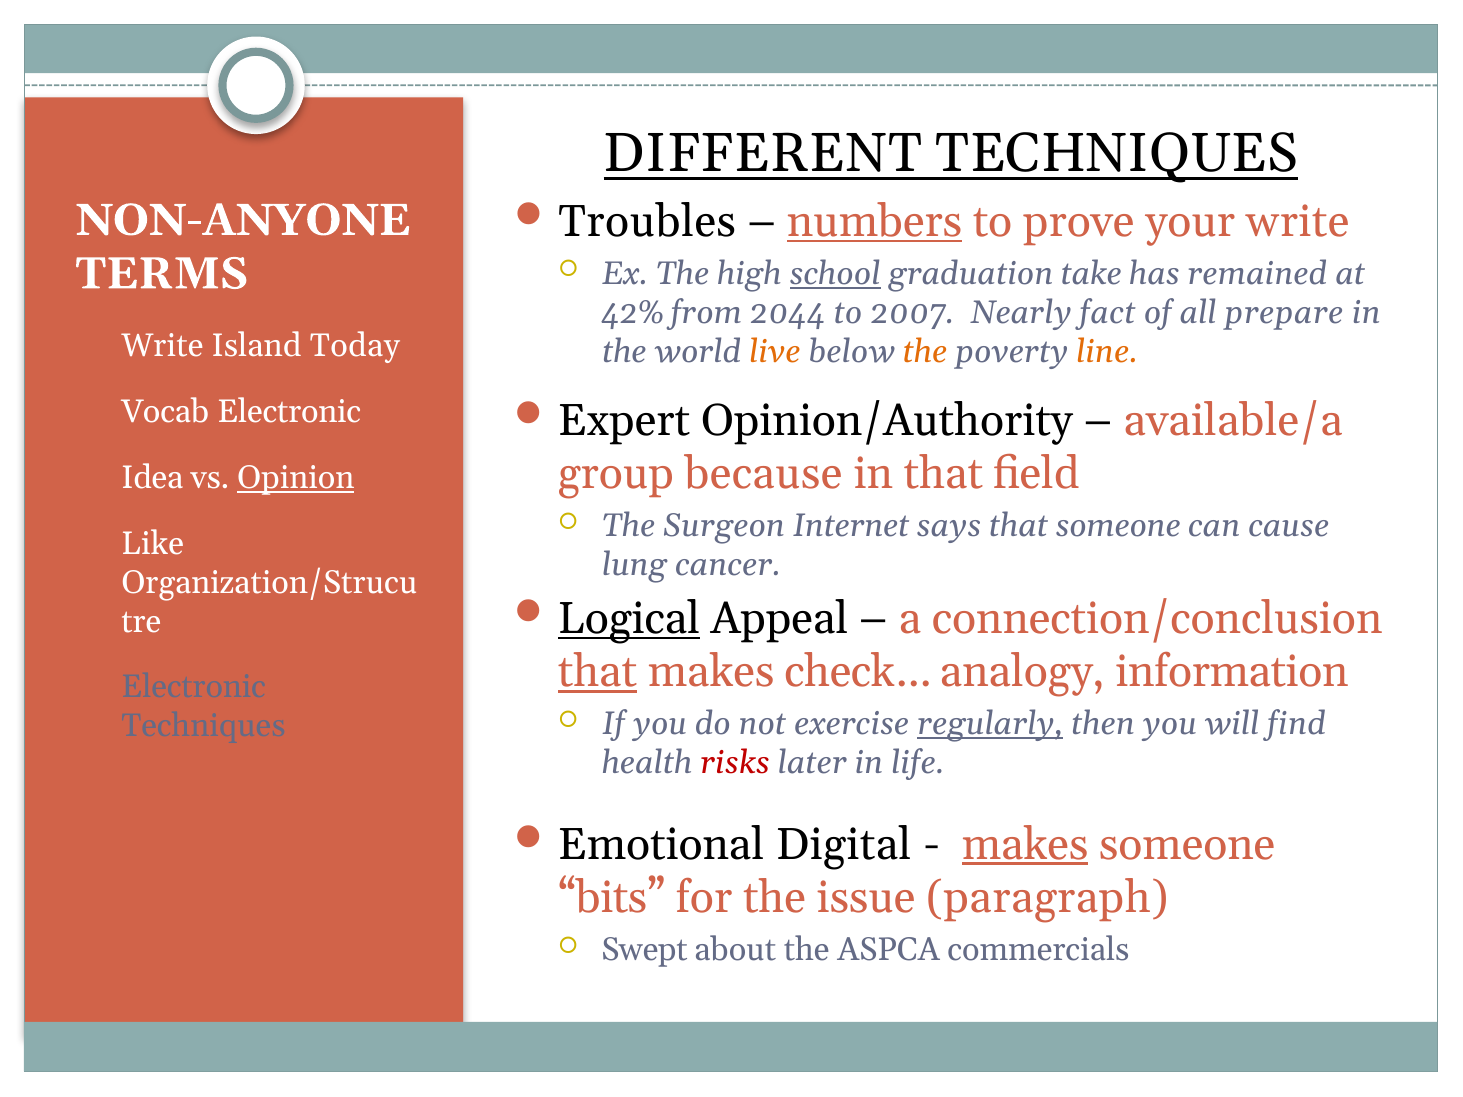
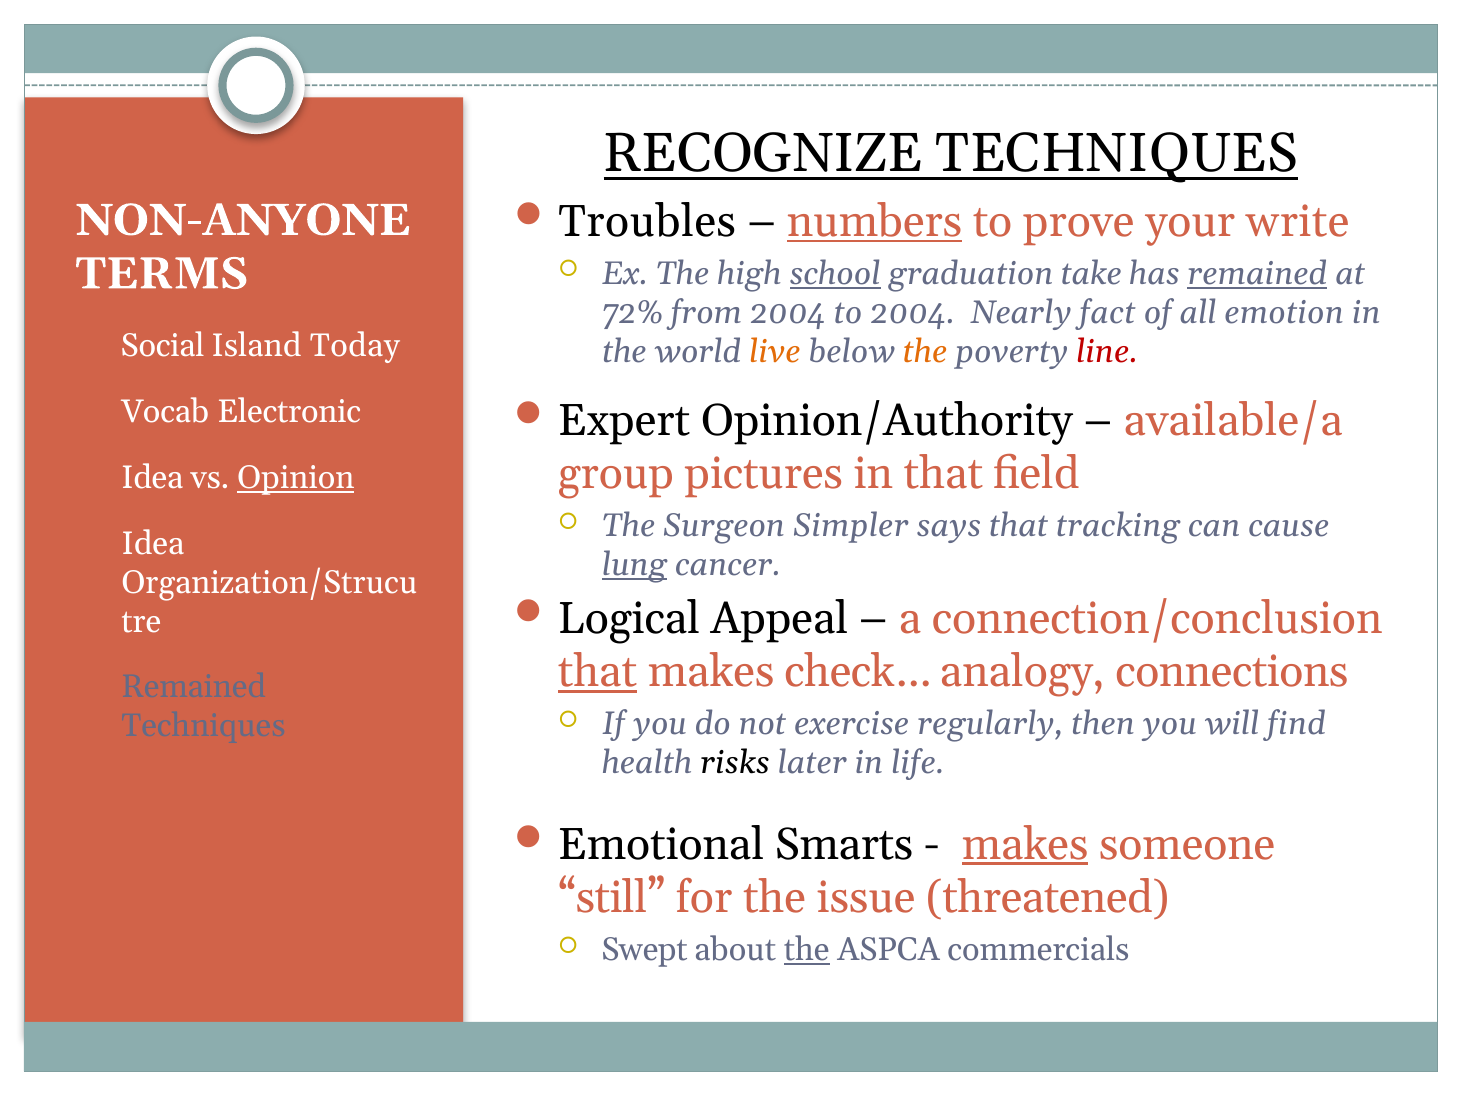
DIFFERENT: DIFFERENT -> RECOGNIZE (763, 154)
remained underline: none -> present (1257, 274)
42%: 42% -> 72% (632, 313)
from 2044: 2044 -> 2004 (788, 313)
to 2007: 2007 -> 2004 (913, 313)
prepare: prepare -> emotion (1284, 313)
Write: Write -> Social (163, 346)
line colour: orange -> red (1107, 352)
because: because -> pictures (764, 474)
Internet: Internet -> Simpler (851, 526)
that someone: someone -> tracking (1118, 526)
Like: Like -> Idea (153, 544)
lung underline: none -> present (635, 565)
Logical underline: present -> none (629, 619)
information: information -> connections (1232, 672)
Electronic: Electronic -> Remained (194, 687)
regularly underline: present -> none (990, 724)
risks colour: red -> black (735, 763)
Digital: Digital -> Smarts (844, 845)
bits: bits -> still (612, 898)
paragraph: paragraph -> threatened (1048, 898)
the underline: none -> present (807, 950)
